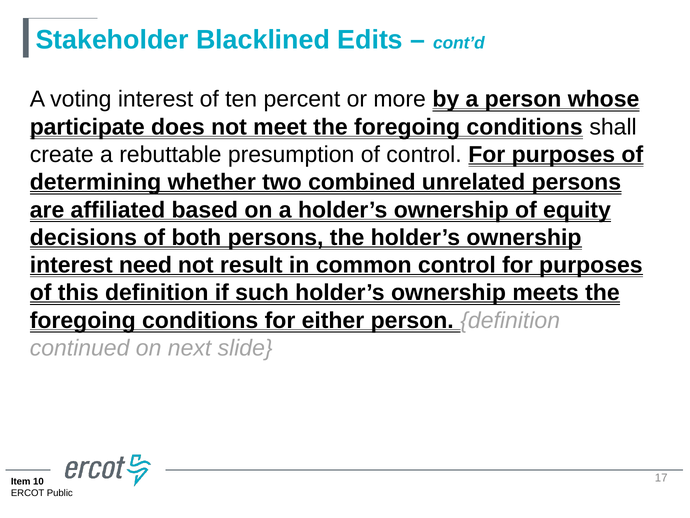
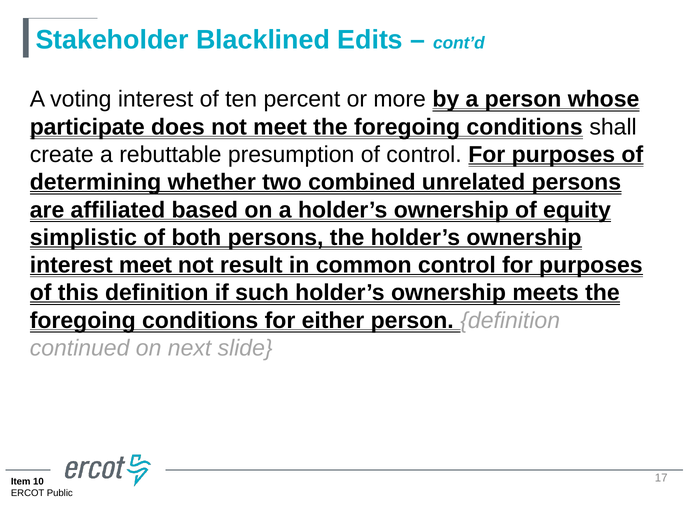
decisions: decisions -> simplistic (83, 237)
interest need: need -> meet (145, 265)
